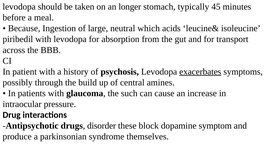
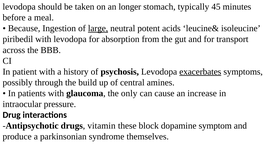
large underline: none -> present (98, 28)
which: which -> potent (149, 28)
such: such -> only (129, 93)
disorder: disorder -> vitamin (101, 126)
